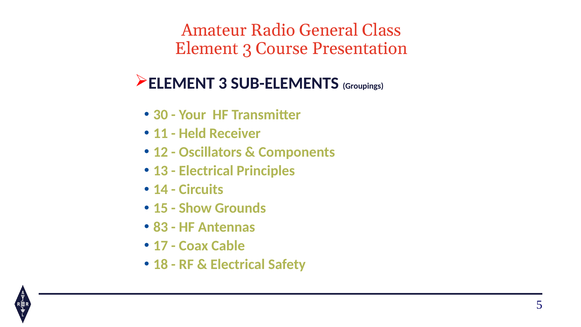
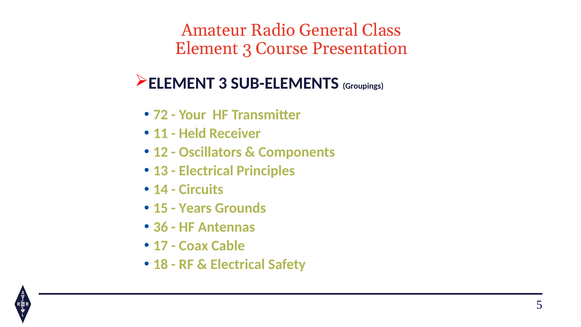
30: 30 -> 72 (161, 115)
Show: Show -> Years (195, 208)
83: 83 -> 36 (161, 227)
